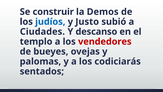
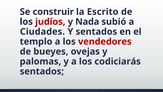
Demos: Demos -> Escrito (103, 12)
judíos colour: blue -> red (50, 22)
Justo: Justo -> Nada (87, 22)
Y descanso: descanso -> sentados (96, 32)
